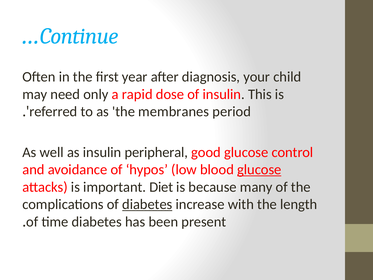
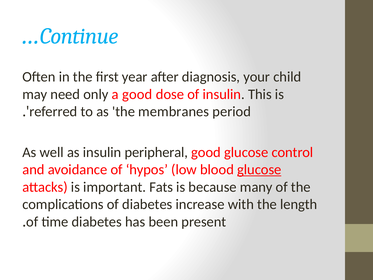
a rapid: rapid -> good (137, 94)
Diet: Diet -> Fats (161, 187)
diabetes underline: present -> none (147, 204)
